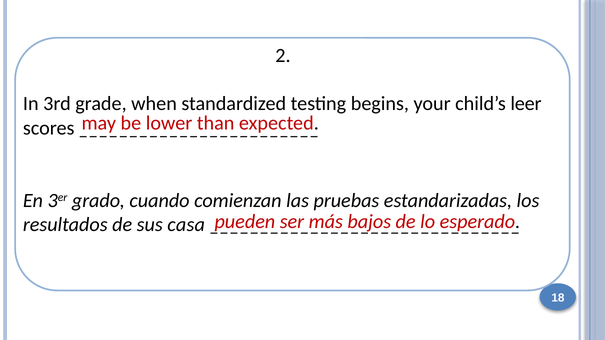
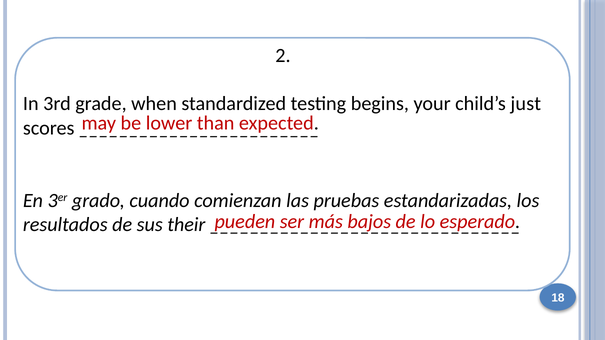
leer: leer -> just (526, 104)
casa: casa -> their (186, 225)
